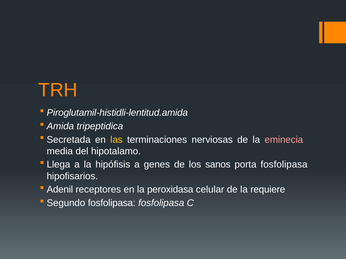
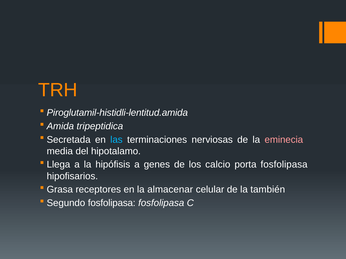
las colour: yellow -> light blue (116, 140)
sanos: sanos -> calcio (218, 165)
Adenil: Adenil -> Grasa (60, 190)
peroxidasa: peroxidasa -> almacenar (170, 190)
requiere: requiere -> también (268, 190)
